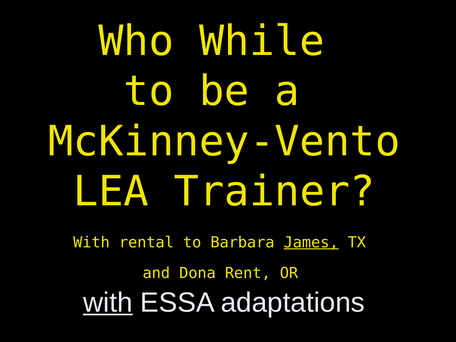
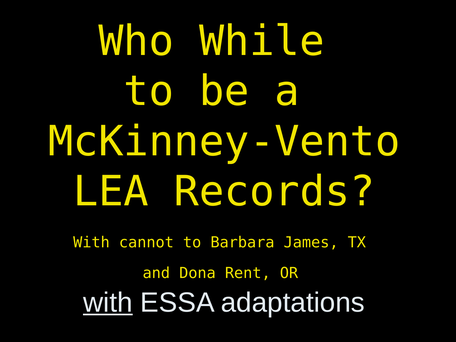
Trainer: Trainer -> Records (275, 192)
rental: rental -> cannot (146, 242)
James underline: present -> none (311, 242)
